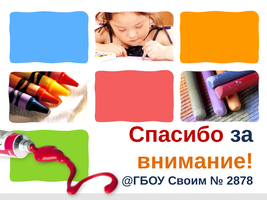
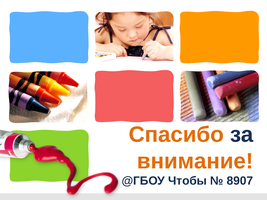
Спасибо colour: red -> orange (176, 135)
Своим: Своим -> Чтобы (187, 181)
2878: 2878 -> 8907 (240, 181)
